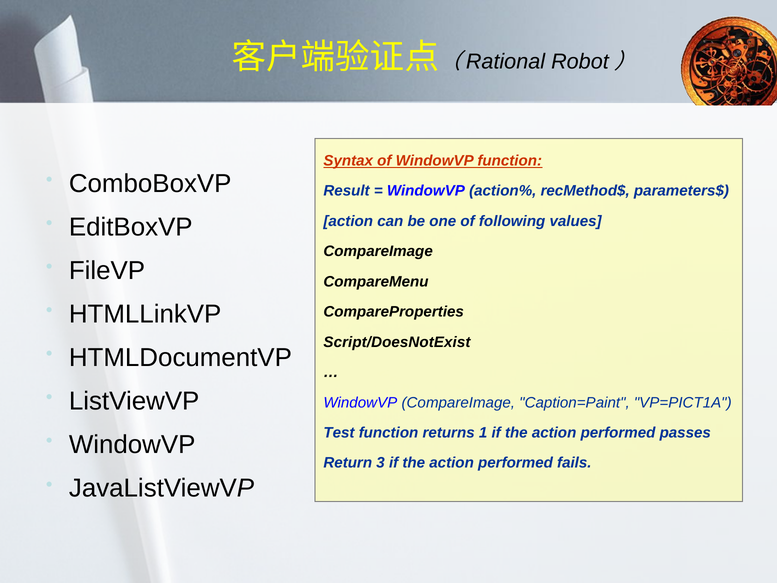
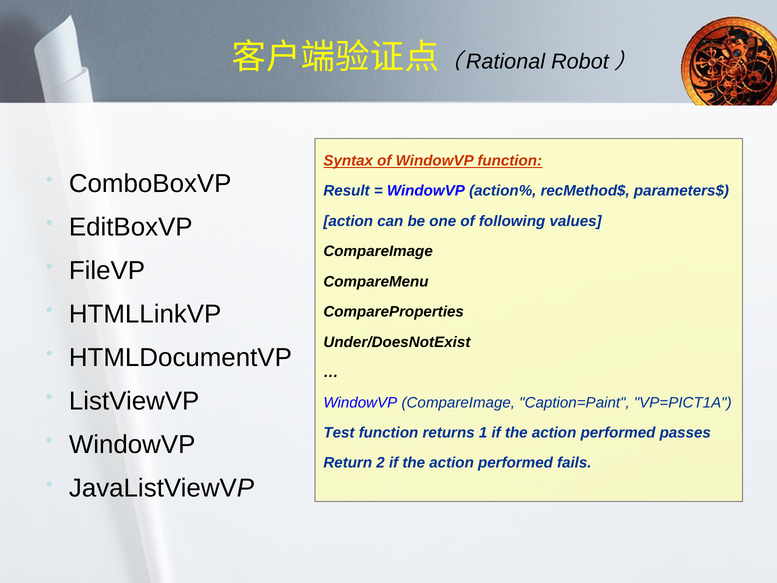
Script/DoesNotExist: Script/DoesNotExist -> Under/DoesNotExist (397, 342)
3: 3 -> 2 (381, 463)
